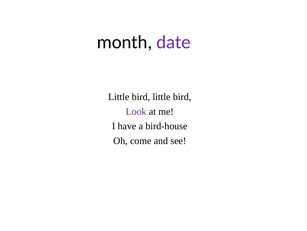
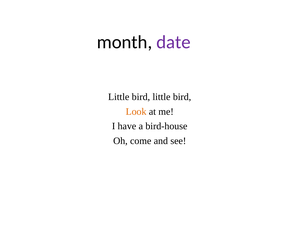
Look colour: purple -> orange (136, 111)
